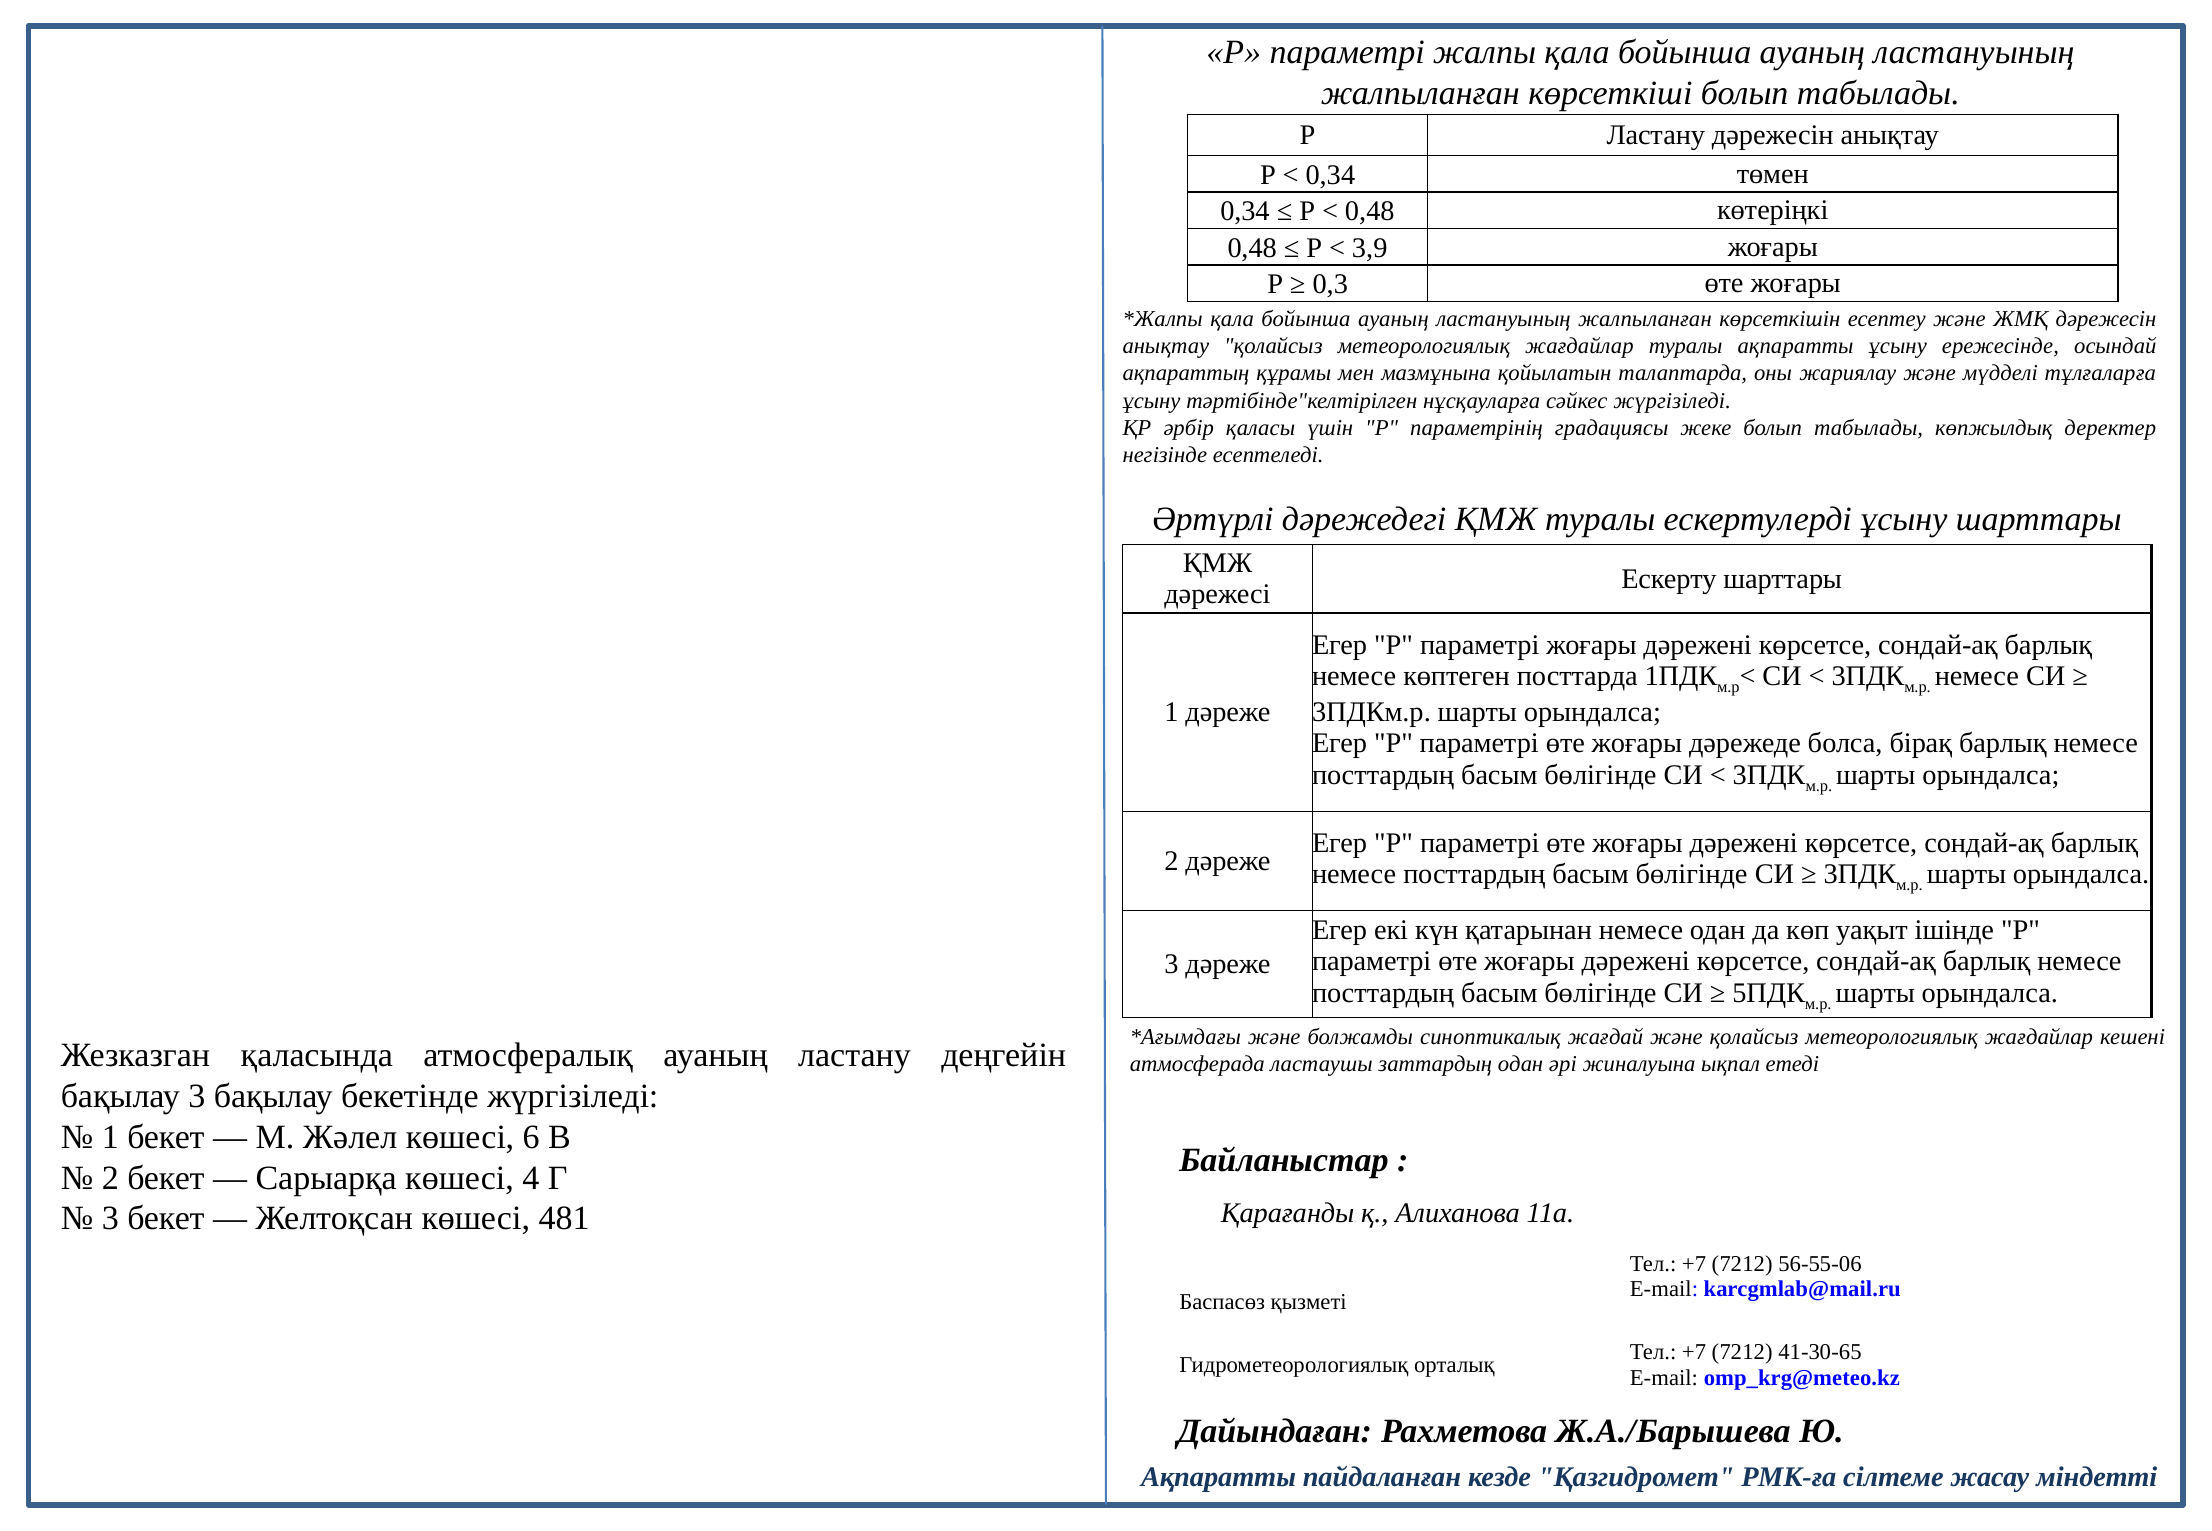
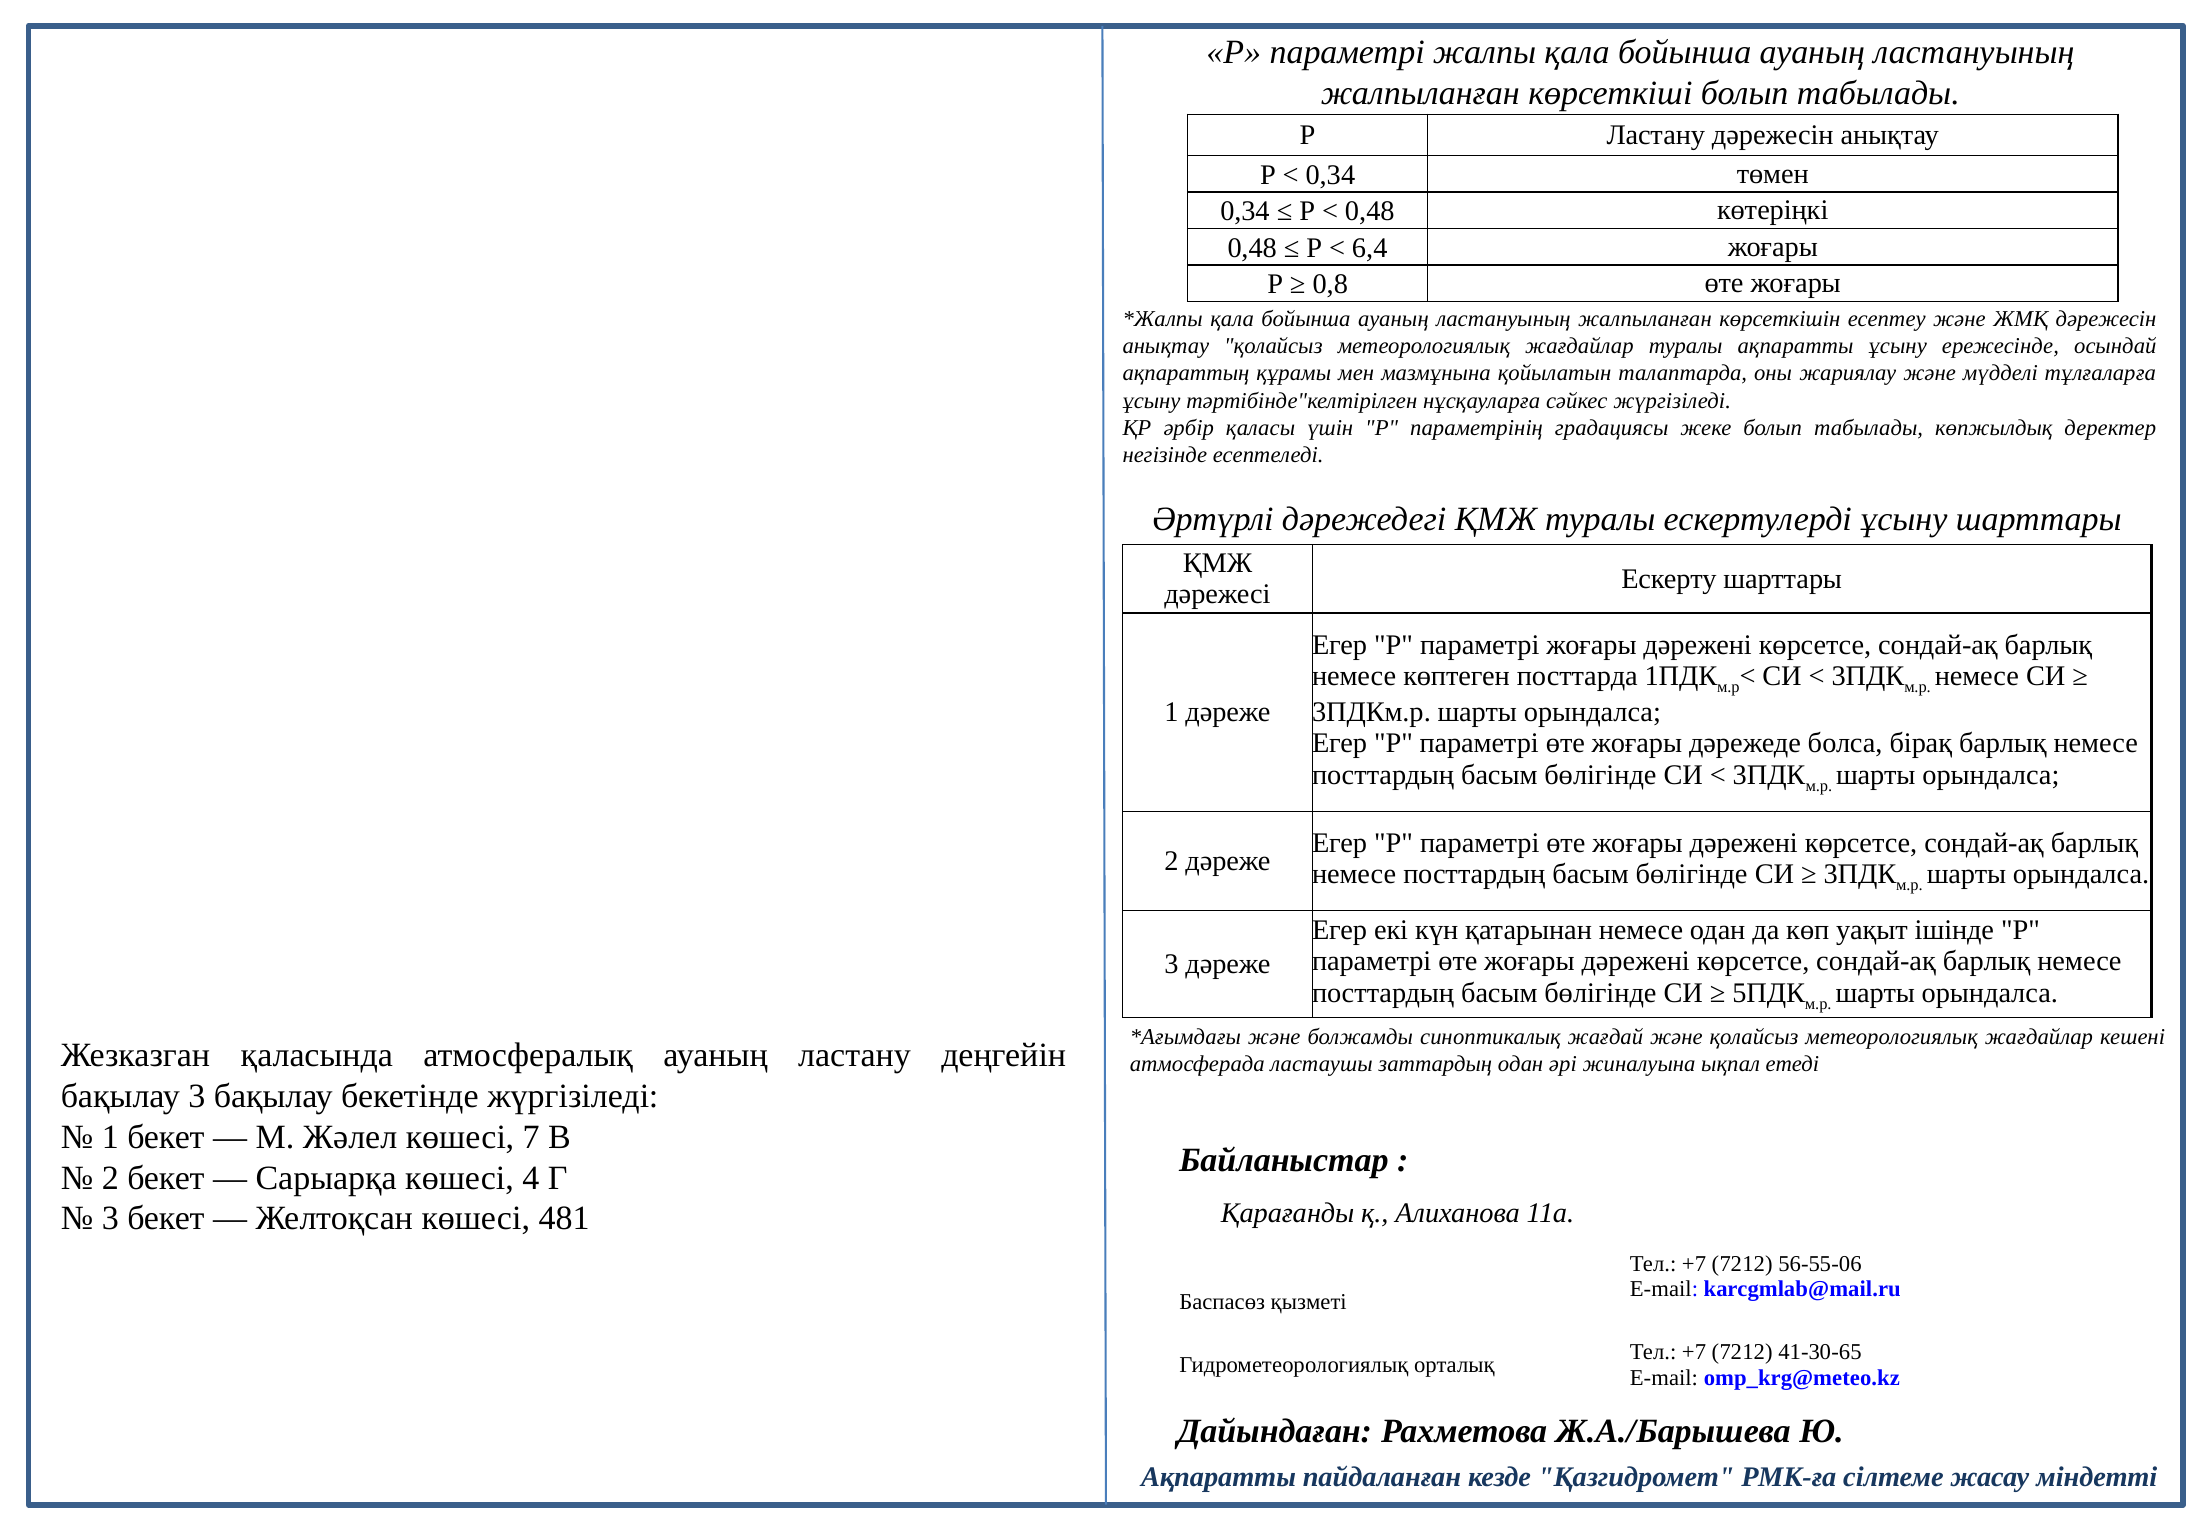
3,9: 3,9 -> 6,4 (1370, 248)
0,3: 0,3 -> 0,8 (1330, 285)
6: 6 -> 7 (531, 1137)
